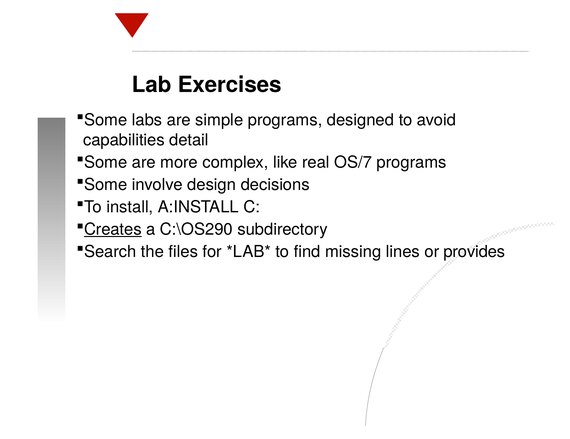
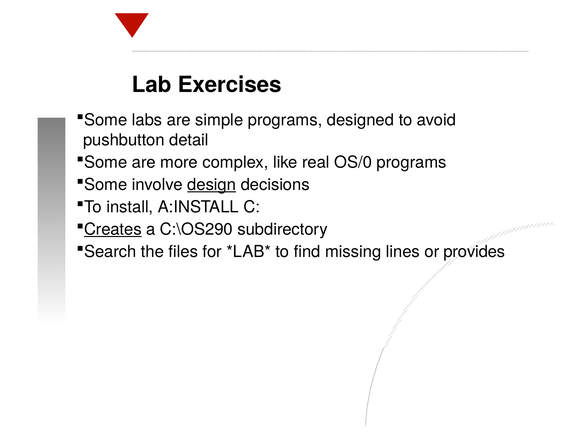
capabilities: capabilities -> pushbutton (124, 140)
OS/7: OS/7 -> OS/0 (353, 162)
design underline: none -> present (212, 185)
